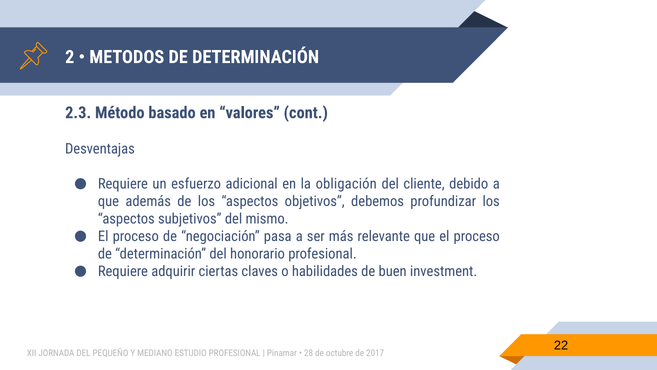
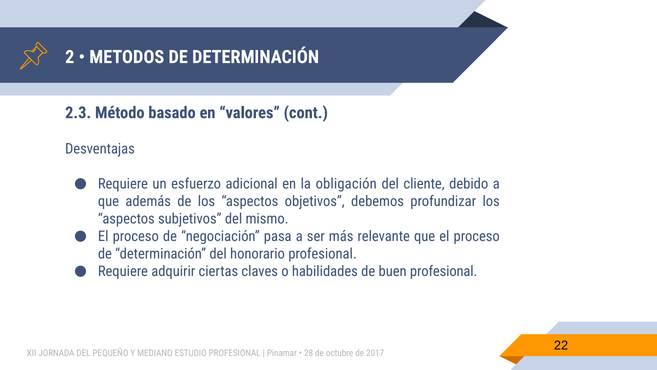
buen investment: investment -> profesional (444, 271)
